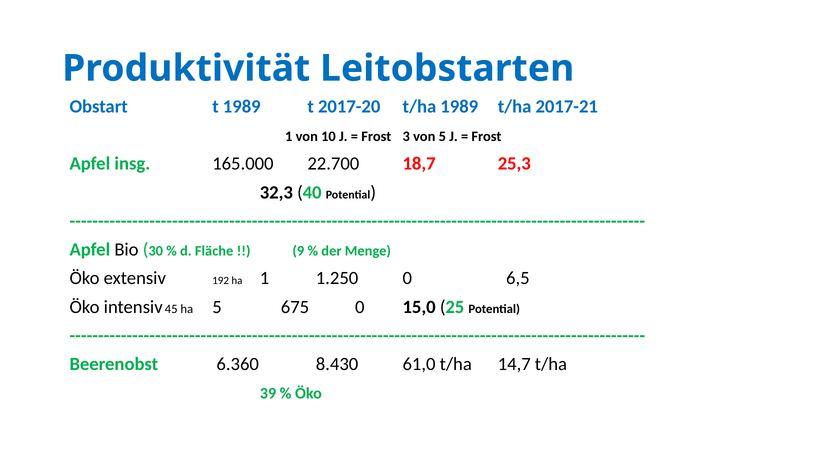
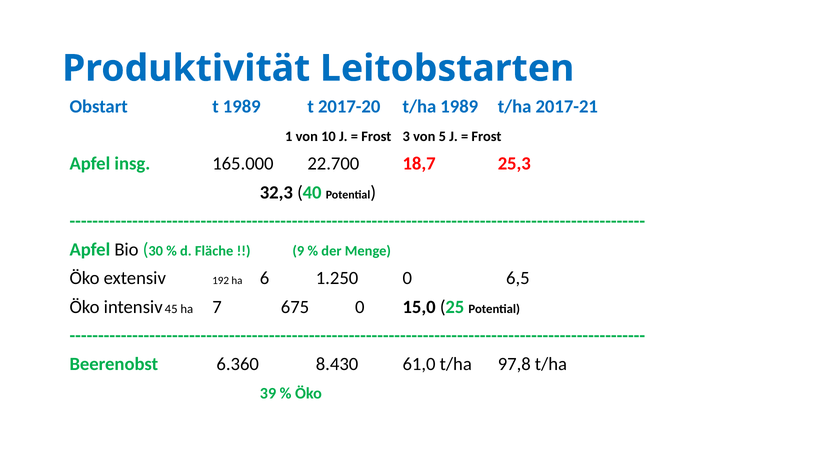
ha 1: 1 -> 6 (265, 279)
ha 5: 5 -> 7 (217, 307)
14,7: 14,7 -> 97,8 (514, 365)
